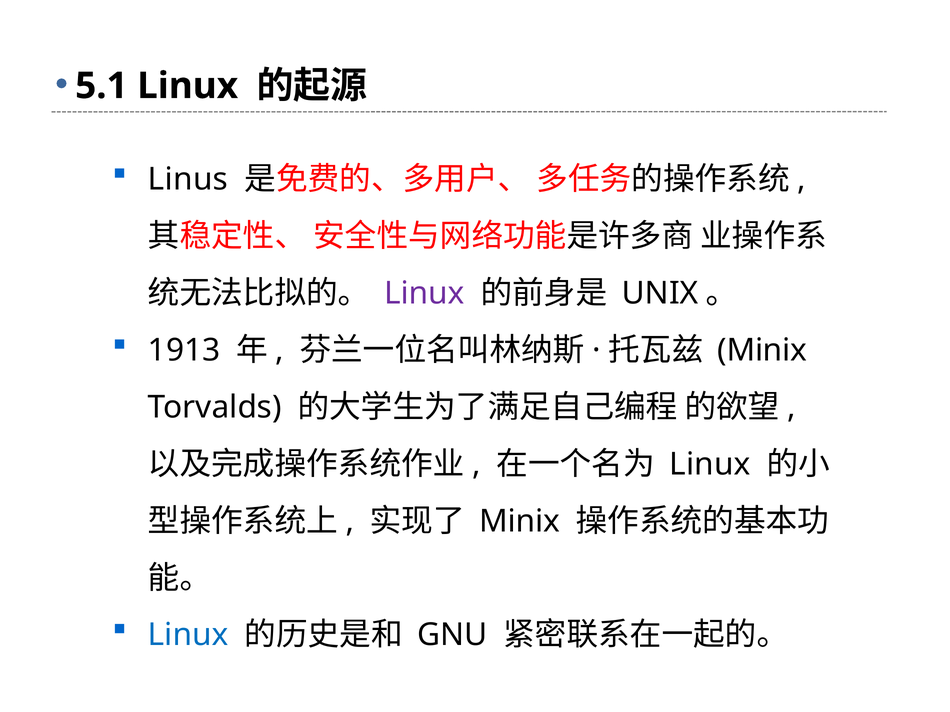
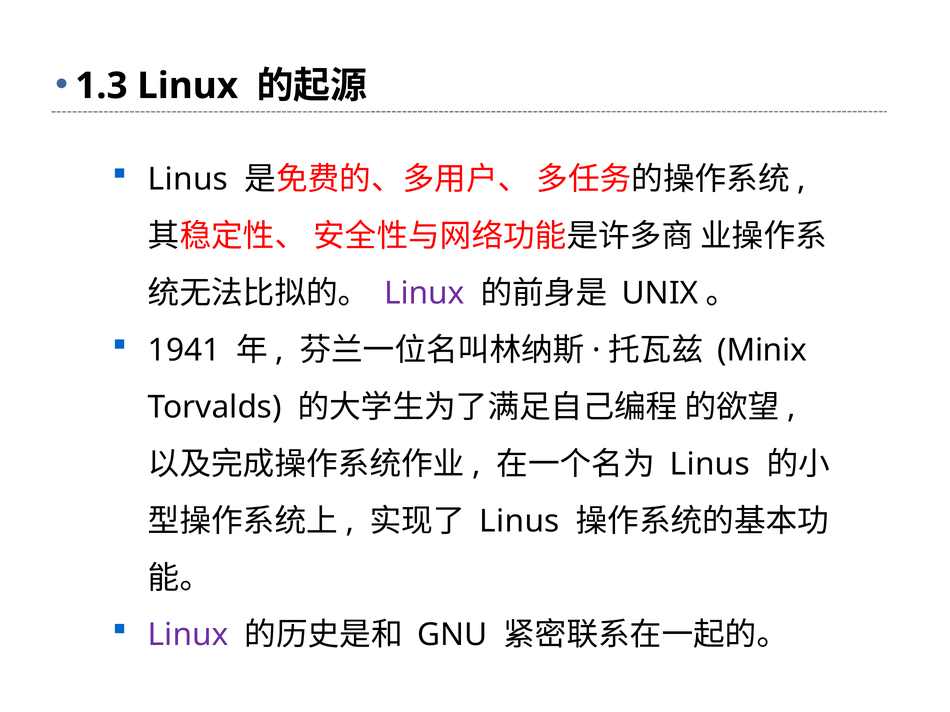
5.1: 5.1 -> 1.3 (101, 86)
1913: 1913 -> 1941 (184, 350)
Linux: Linux -> Linus (710, 464)
Minix: Minix -> Linus (519, 521)
Linux colour: blue -> purple (188, 635)
